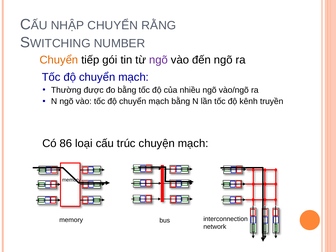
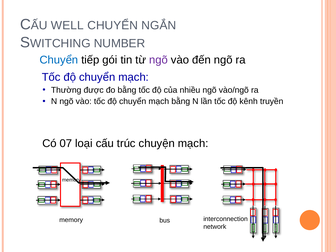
NHẬP: NHẬP -> WELL (67, 26)
RẰNG: RẰNG -> NGẮN (159, 26)
Chuyển colour: orange -> blue (59, 60)
86: 86 -> 07 (66, 143)
